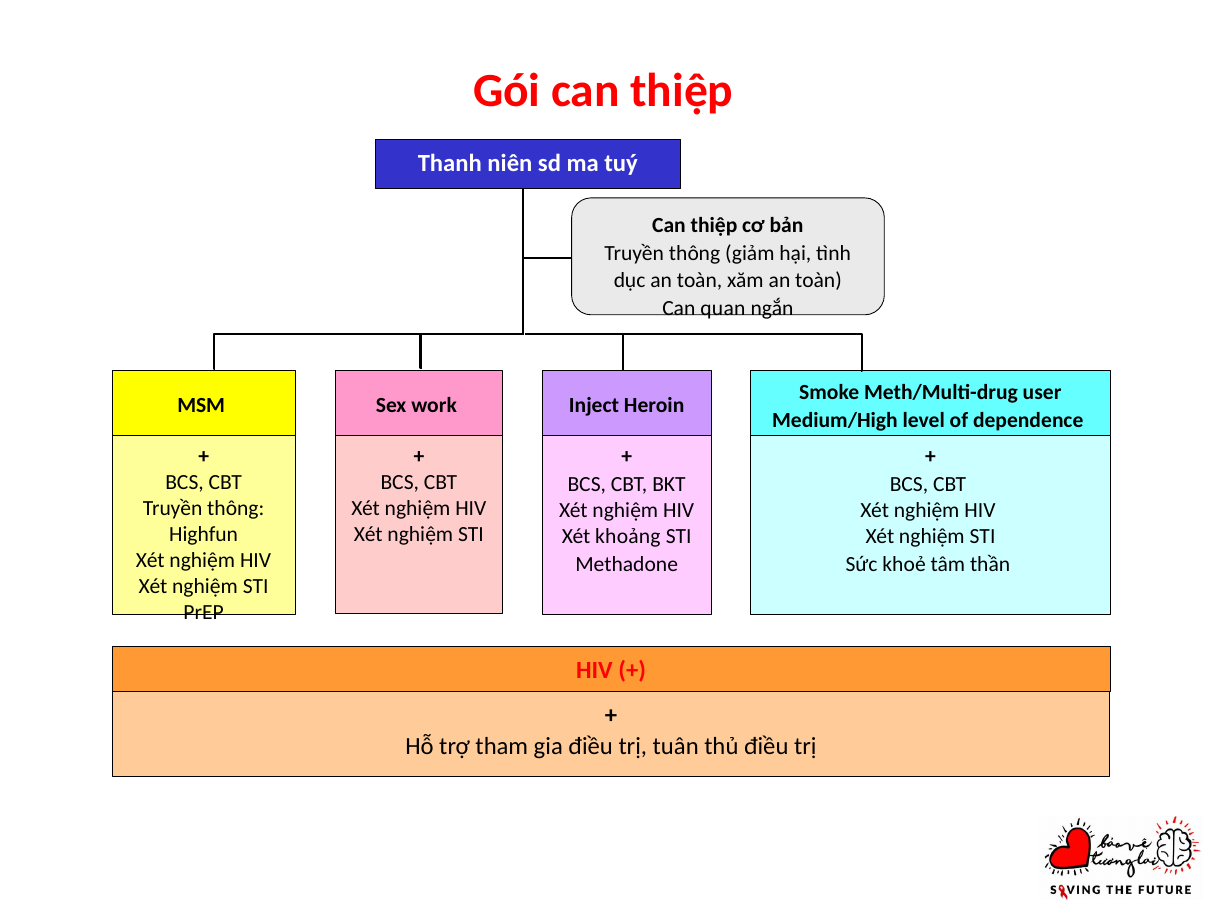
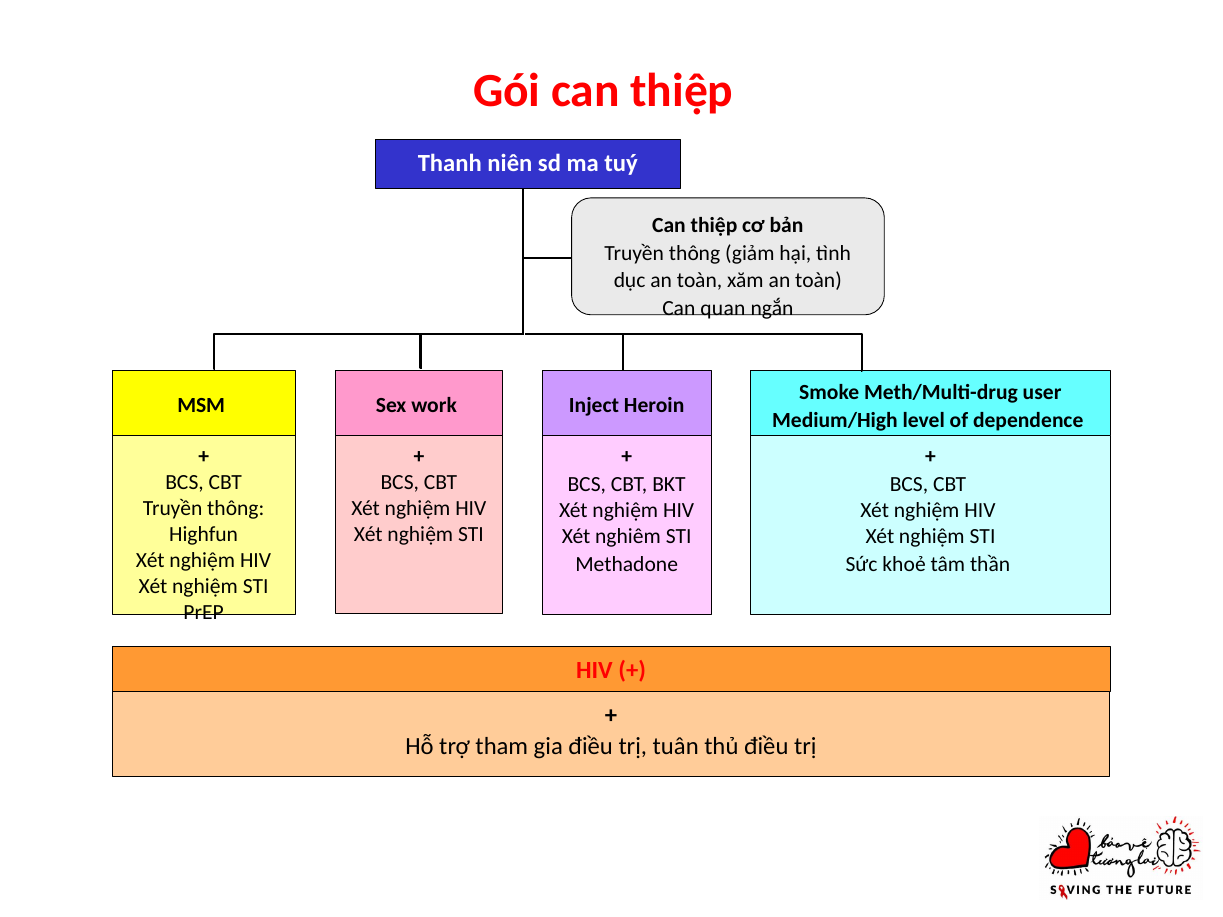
khoảng: khoảng -> nghiêm (628, 536)
